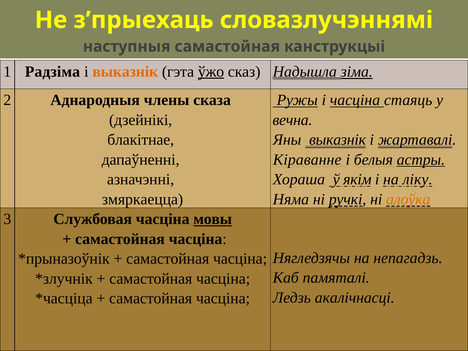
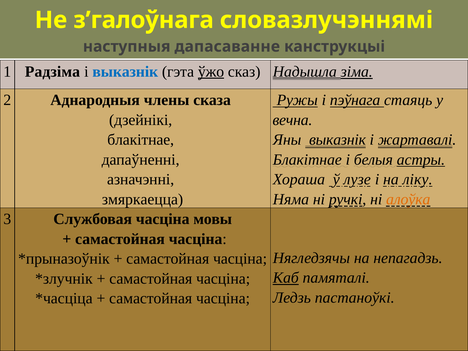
з’прыехаць: з’прыехаць -> з’галоўнага (144, 20)
наступныя самастойная: самастойная -> дапасаванне (227, 47)
выказнік colour: orange -> blue (125, 72)
і часціна: часціна -> пэўнага (355, 100)
Кіраванне: Кіраванне -> Блакітнае (307, 160)
якім: якім -> лузе (357, 179)
мовы underline: present -> none (213, 219)
Каб underline: none -> present (286, 278)
акалічнасці: акалічнасці -> пастаноўкі (355, 298)
